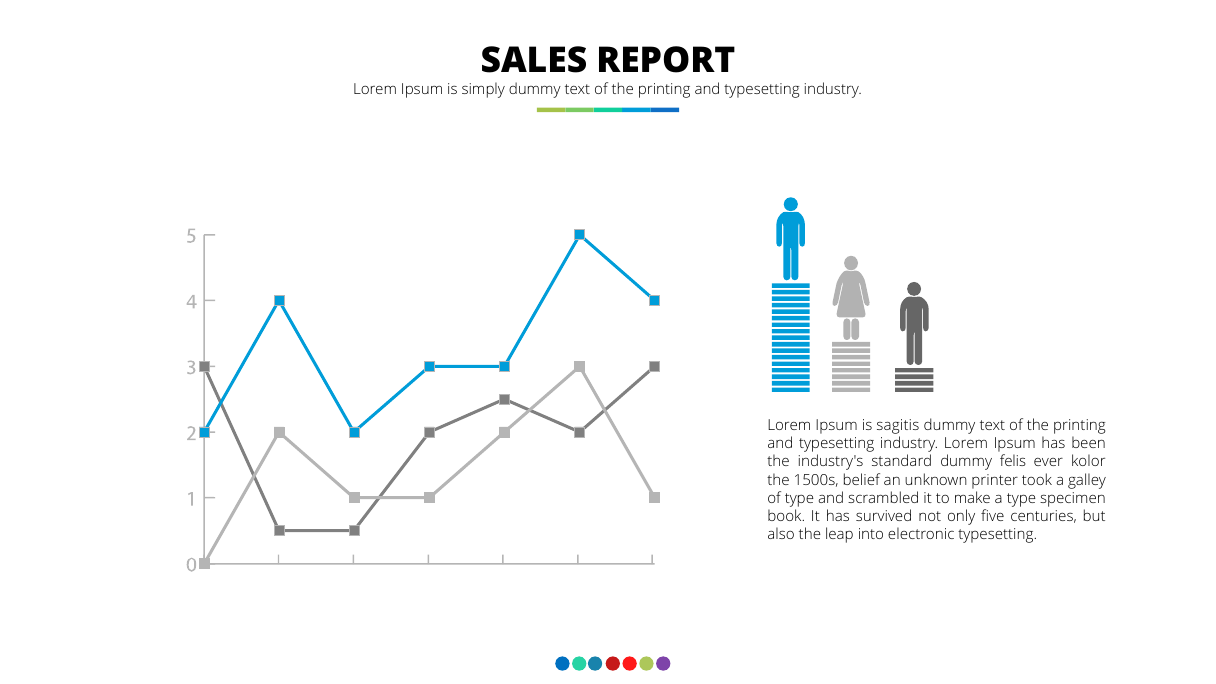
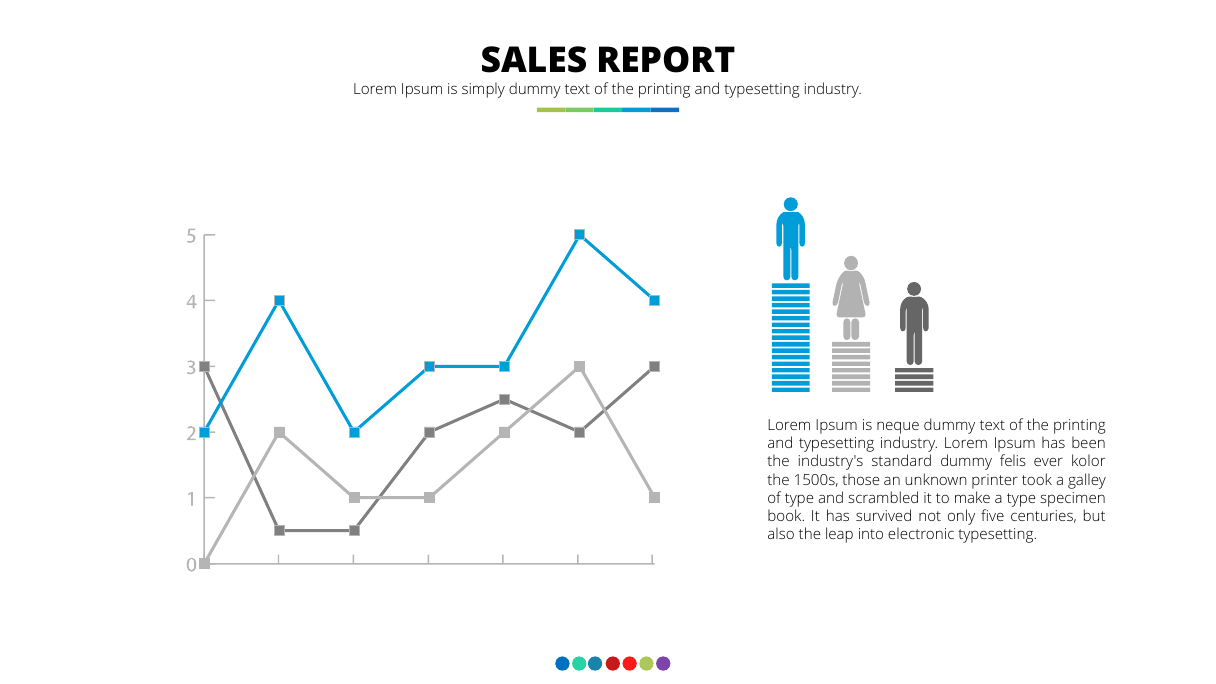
sagitis: sagitis -> neque (898, 425)
belief: belief -> those (861, 480)
